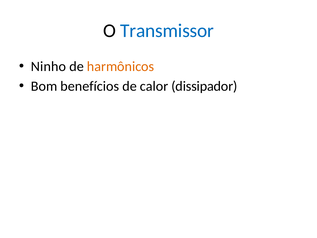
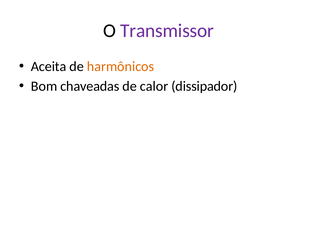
Transmissor colour: blue -> purple (167, 31)
Ninho: Ninho -> Aceita (49, 67)
benefícios: benefícios -> chaveadas (90, 86)
